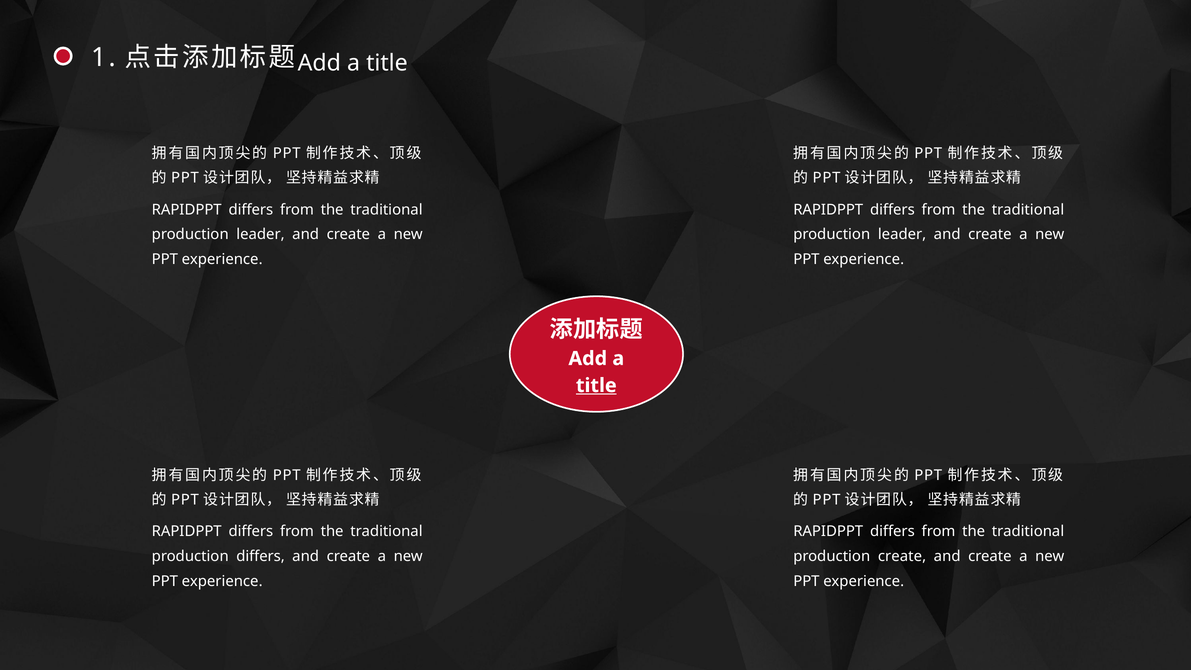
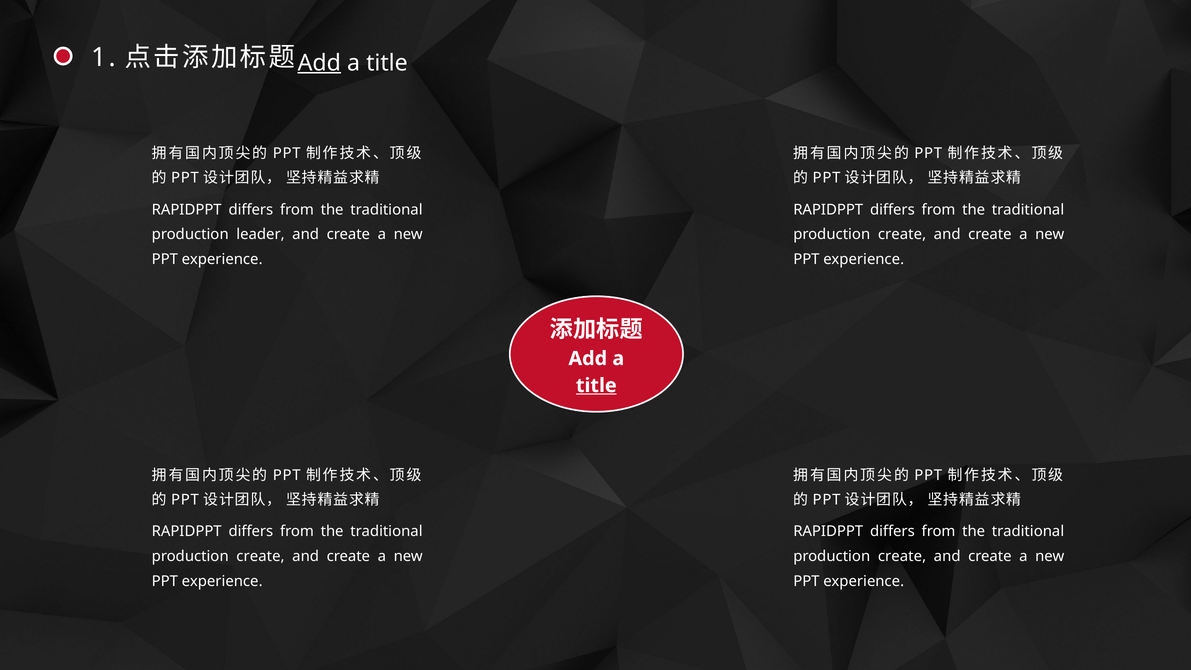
Add underline: none -> present (319, 63)
leader: leader -> create (902, 234)
differs: differs -> create (260, 556)
